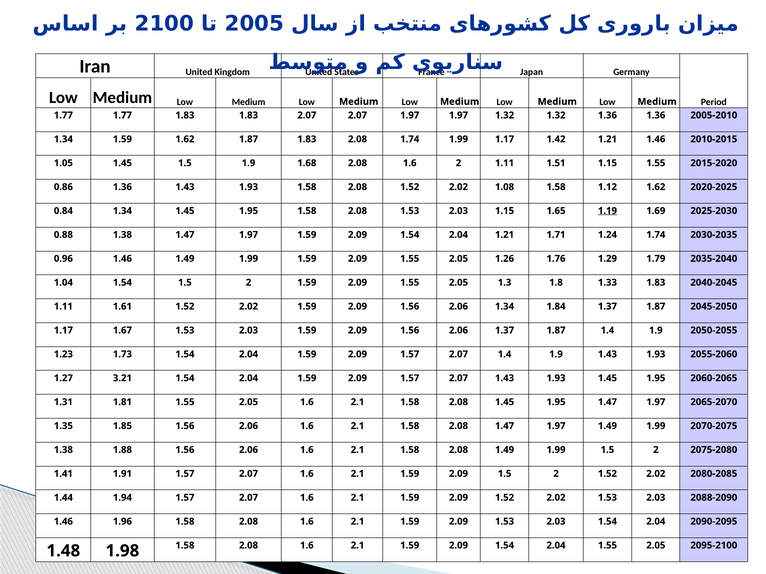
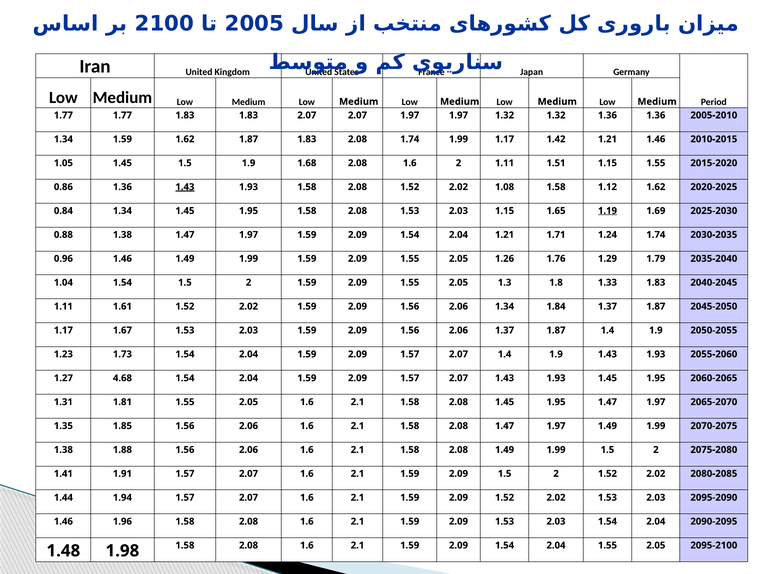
1.43 underline: none -> present (185, 187)
3.21: 3.21 -> 4.68 (122, 378)
2088-2090: 2088-2090 -> 2095-2090 (714, 498)
